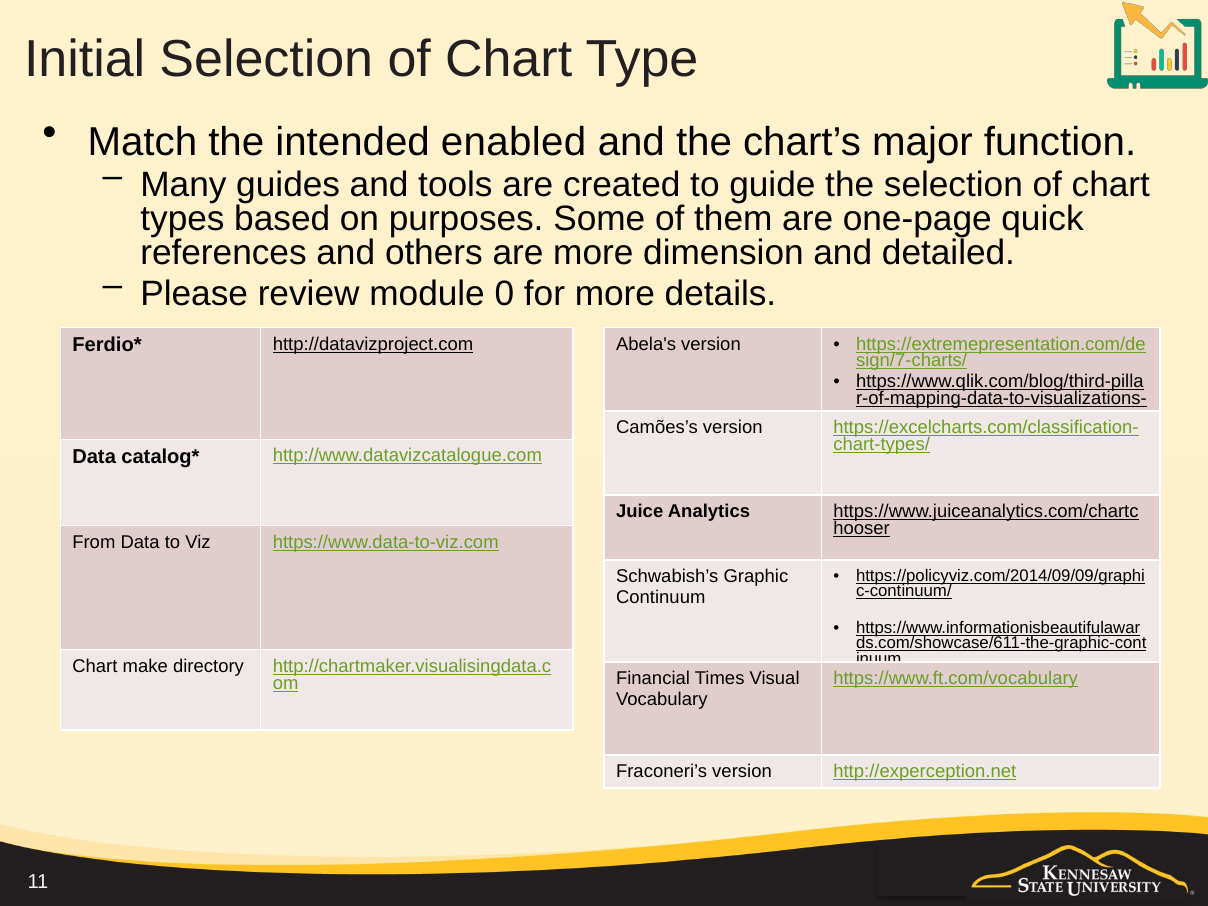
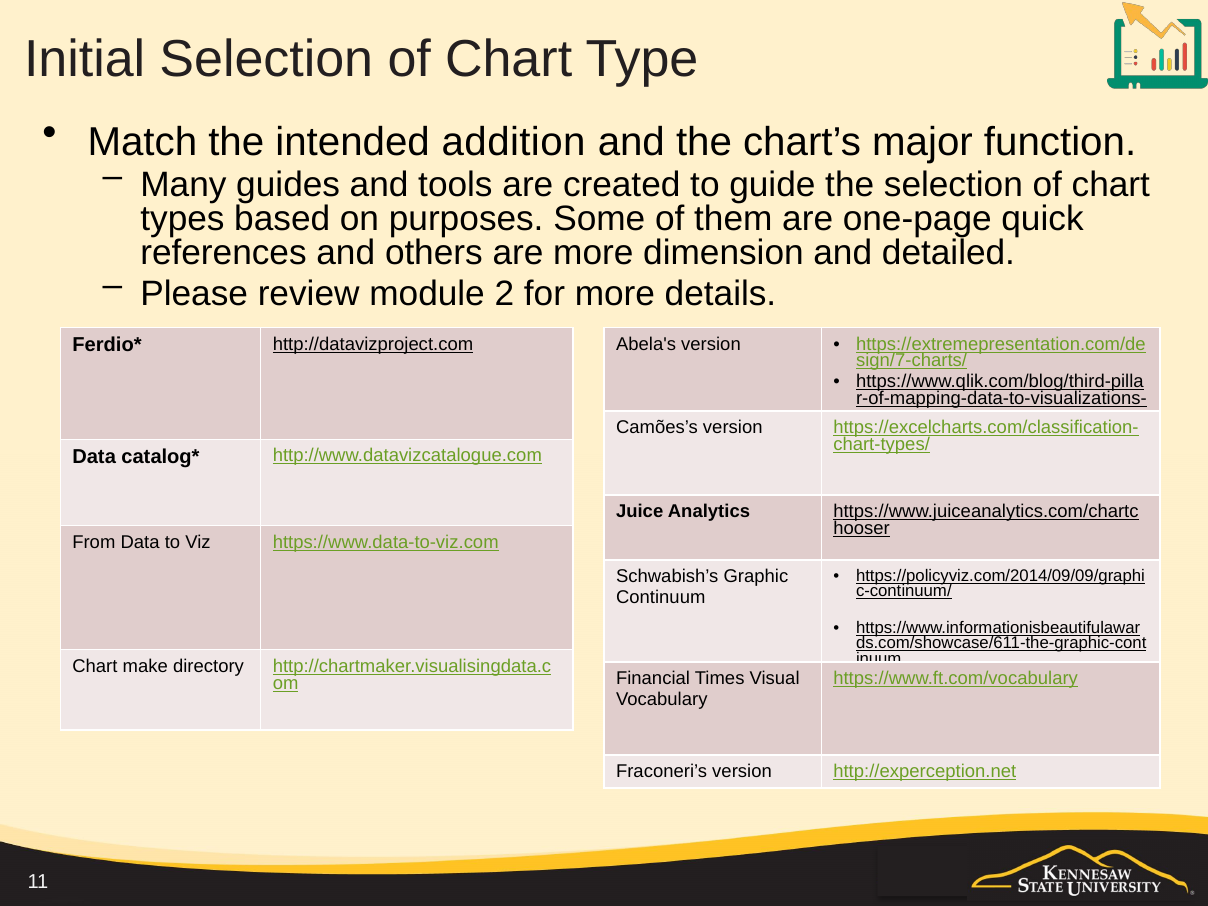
enabled: enabled -> addition (514, 142)
0: 0 -> 2 (504, 294)
